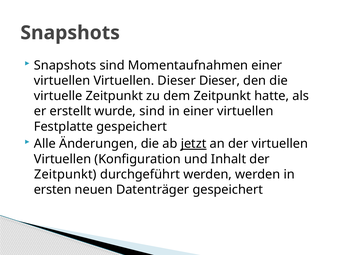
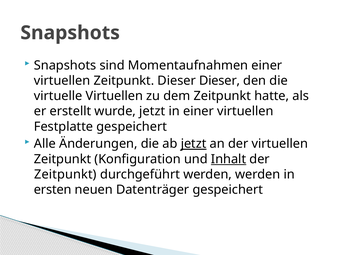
Virtuellen: Virtuellen -> Zeitpunkt (124, 81)
virtuelle Zeitpunkt: Zeitpunkt -> Virtuellen (114, 96)
wurde sind: sind -> jetzt (152, 111)
Virtuellen: Virtuellen -> Zeitpunkt (63, 159)
Inhalt underline: none -> present (229, 159)
